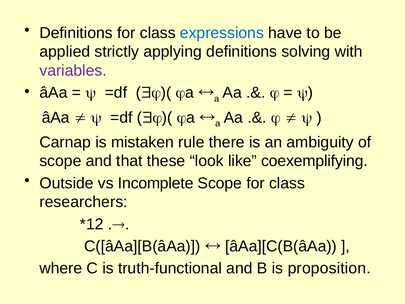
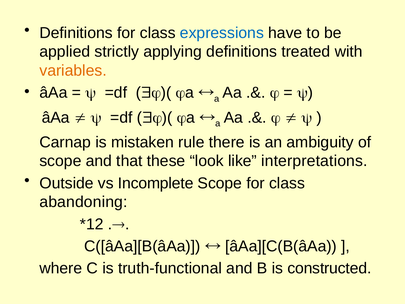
solving: solving -> treated (306, 52)
variables colour: purple -> orange (73, 71)
coexemplifying: coexemplifying -> interpretations (314, 161)
researchers: researchers -> abandoning (84, 202)
proposition: proposition -> constructed (329, 268)
